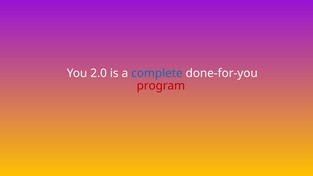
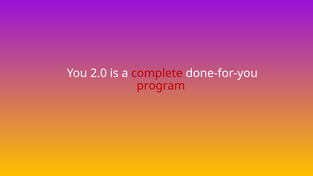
complete colour: blue -> red (157, 73)
